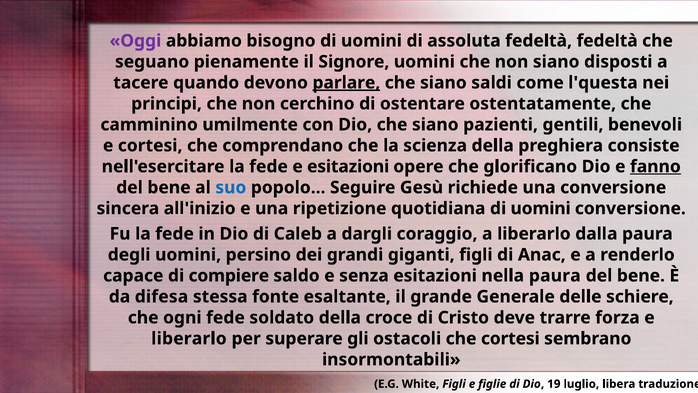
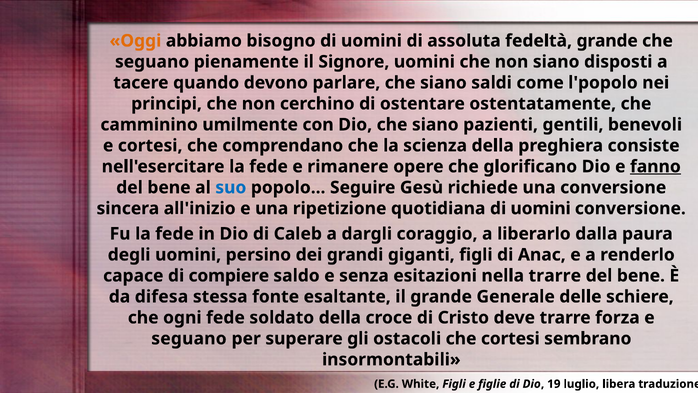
Oggi colour: purple -> orange (135, 41)
fedeltà fedeltà: fedeltà -> grande (607, 41)
parlare underline: present -> none (346, 83)
l'questa: l'questa -> l'popolo (603, 83)
e esitazioni: esitazioni -> rimanere (348, 166)
nella paura: paura -> trarre (555, 275)
liberarlo: liberarlo -> seguano (189, 338)
